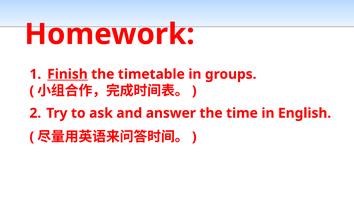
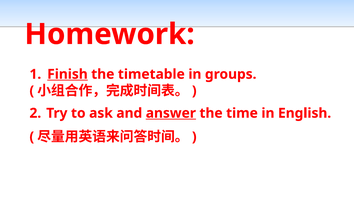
answer underline: none -> present (171, 113)
